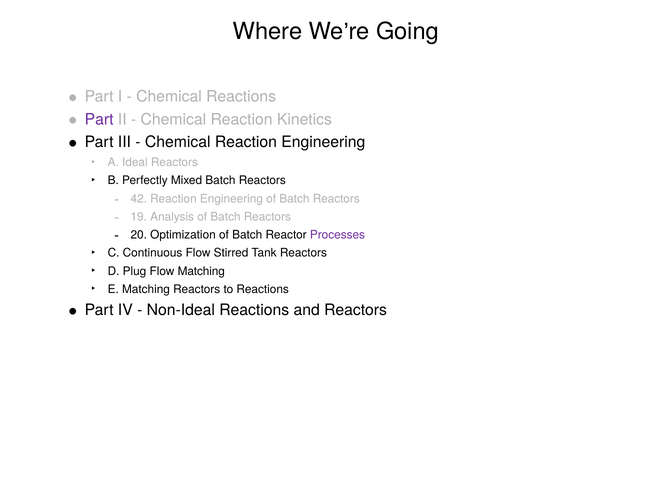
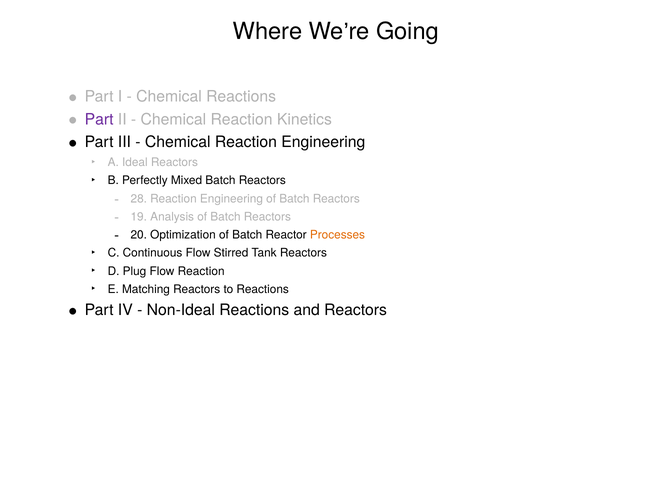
42: 42 -> 28 (139, 199)
Processes colour: purple -> orange (337, 235)
Flow Matching: Matching -> Reaction (201, 271)
